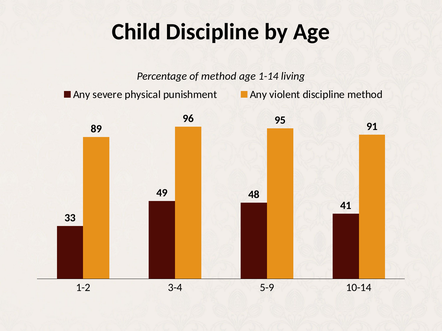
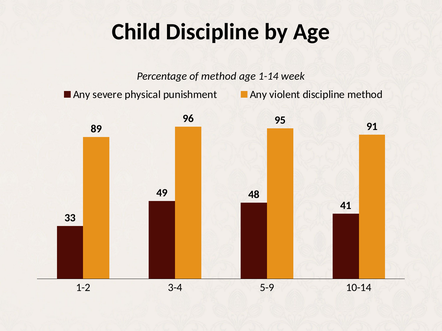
living: living -> week (293, 76)
